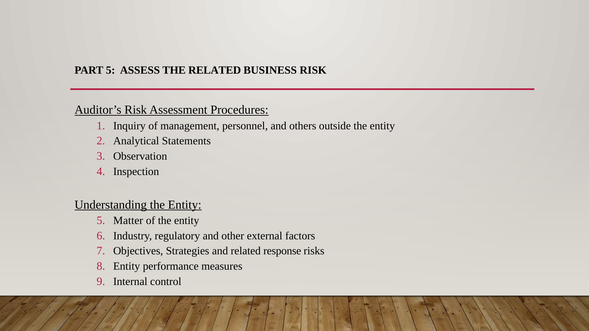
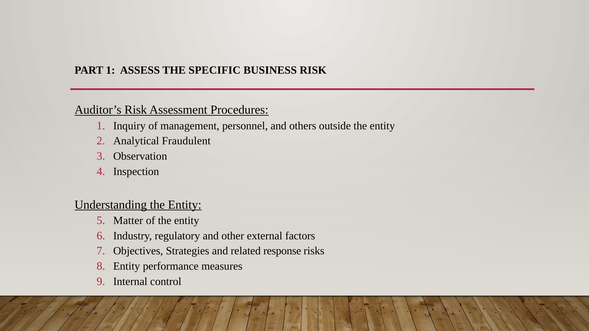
PART 5: 5 -> 1 (111, 70)
THE RELATED: RELATED -> SPECIFIC (215, 70)
Statements: Statements -> Fraudulent (186, 141)
